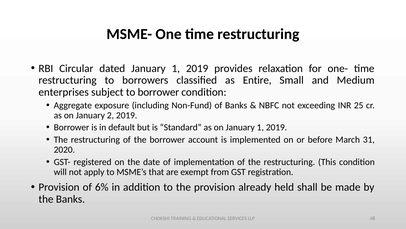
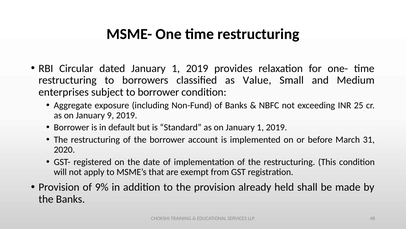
Entire: Entire -> Value (257, 80)
2: 2 -> 9 (110, 115)
6%: 6% -> 9% (102, 187)
